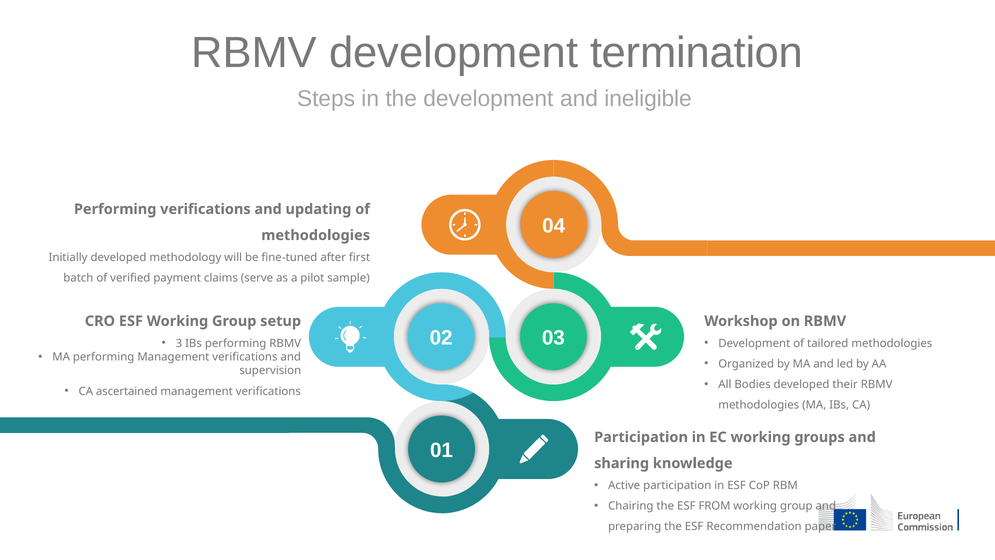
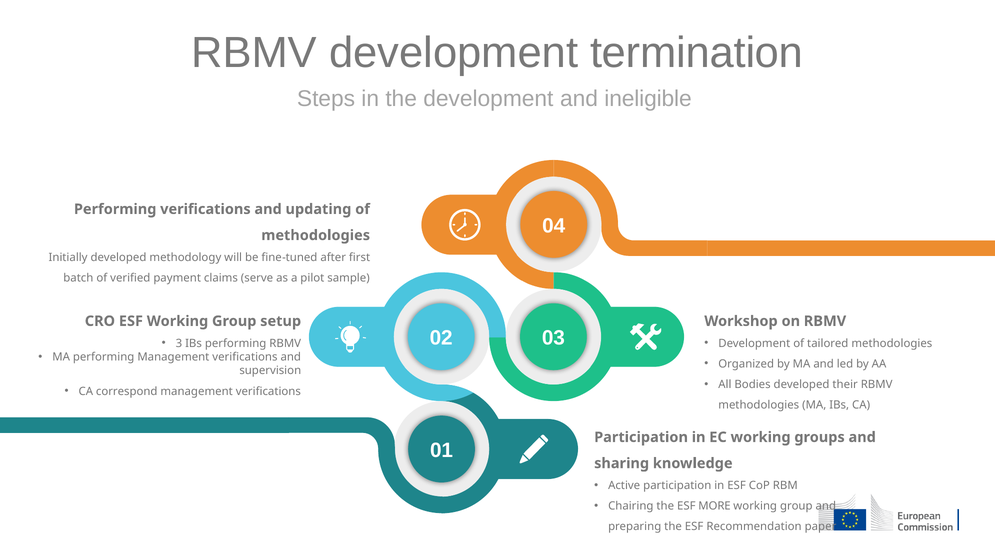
ascertained: ascertained -> correspond (127, 391)
FROM: FROM -> MORE (715, 506)
